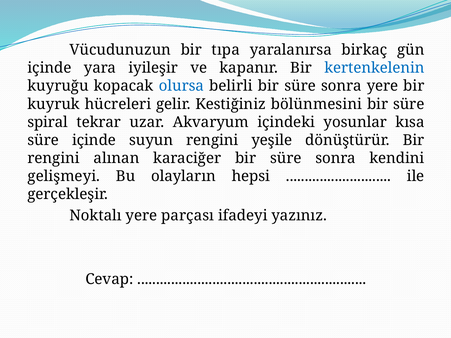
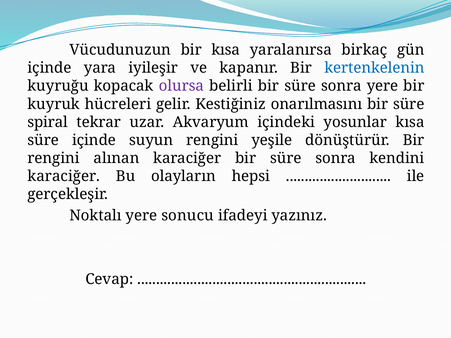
bir tıpa: tıpa -> kısa (226, 50)
olursa colour: blue -> purple (181, 86)
bölünmesini: bölünmesini -> onarılmasını (316, 104)
gelişmeyi: gelişmeyi -> karaciğer (64, 176)
parçası: parçası -> sonucu (188, 216)
